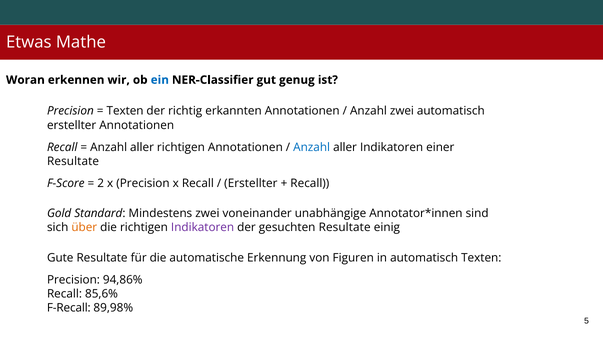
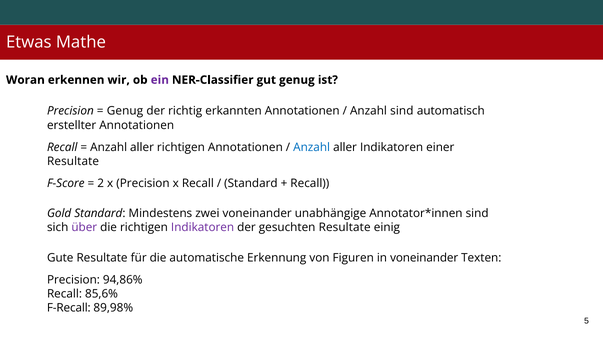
ein colour: blue -> purple (160, 80)
Texten: Texten -> Genug (125, 111)
Anzahl zwei: zwei -> sind (402, 111)
Erstellter: Erstellter -> Standard (251, 184)
über colour: orange -> purple (84, 228)
in automatisch: automatisch -> voneinander (424, 258)
